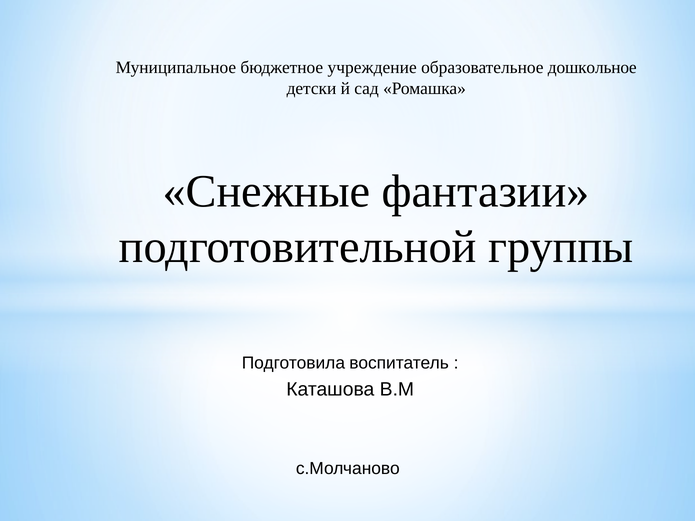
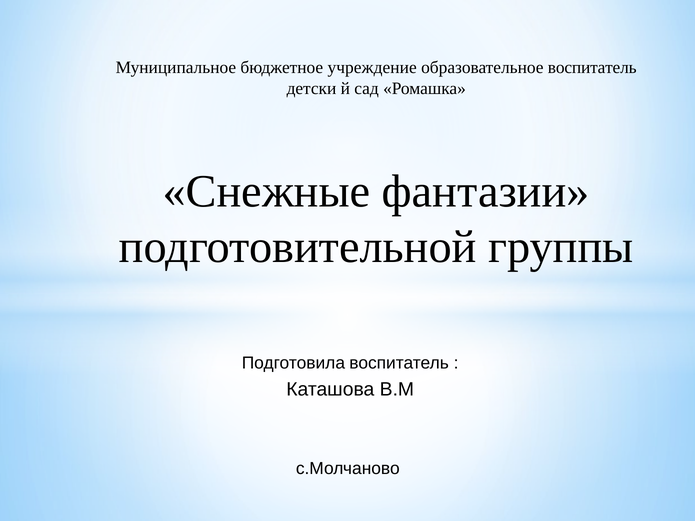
образовательное дошкольное: дошкольное -> воспитатель (592, 68)
